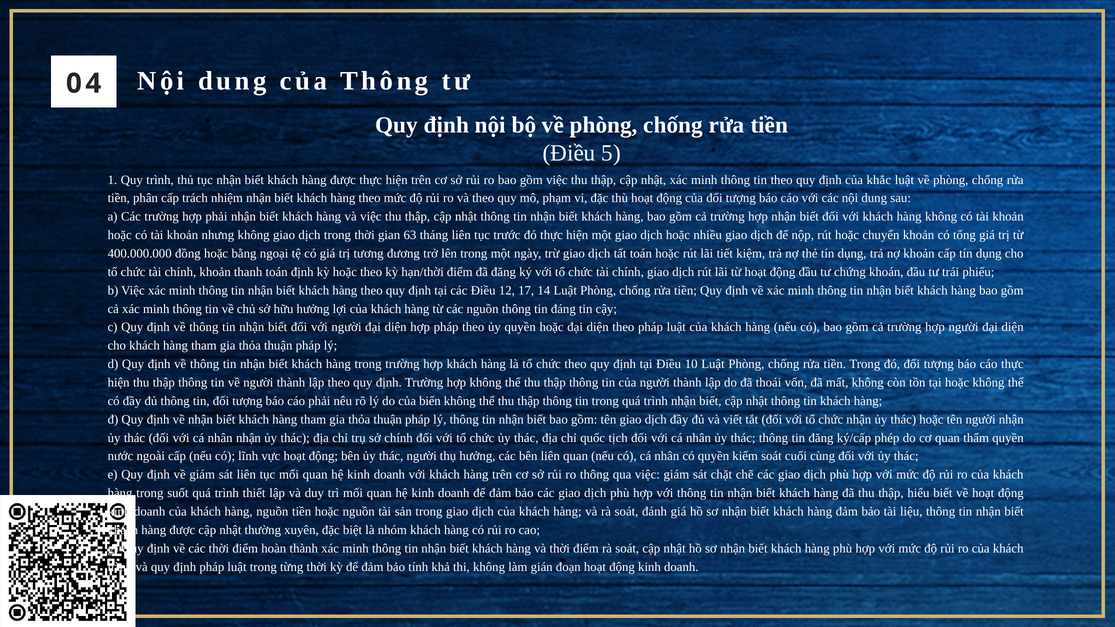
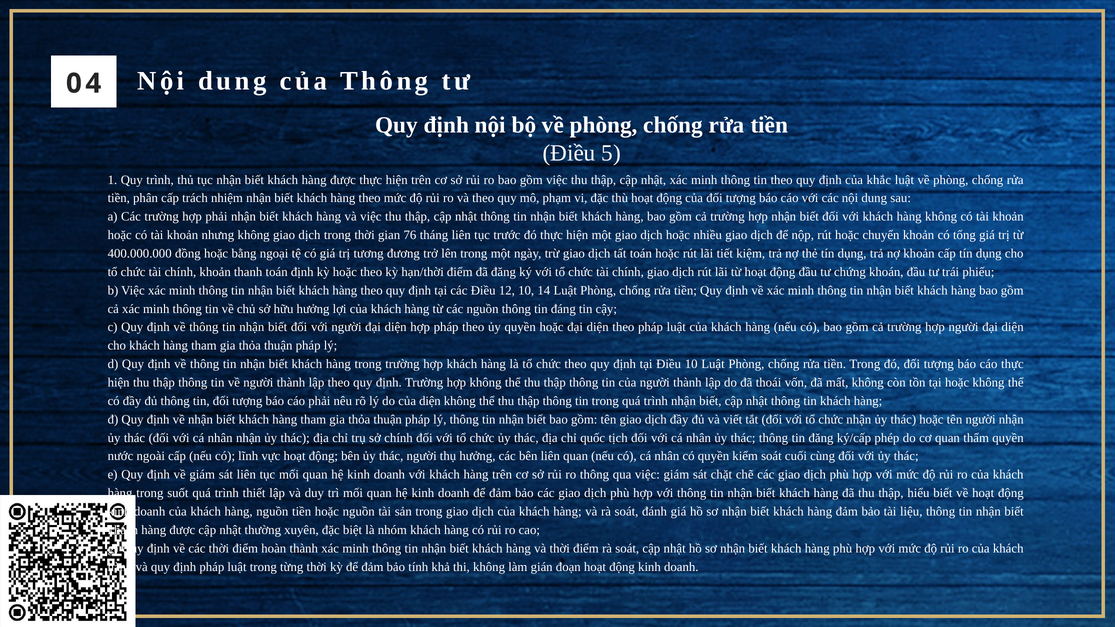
63: 63 -> 76 (410, 235)
12 17: 17 -> 10 (526, 290)
của biến: biến -> diện (430, 401)
